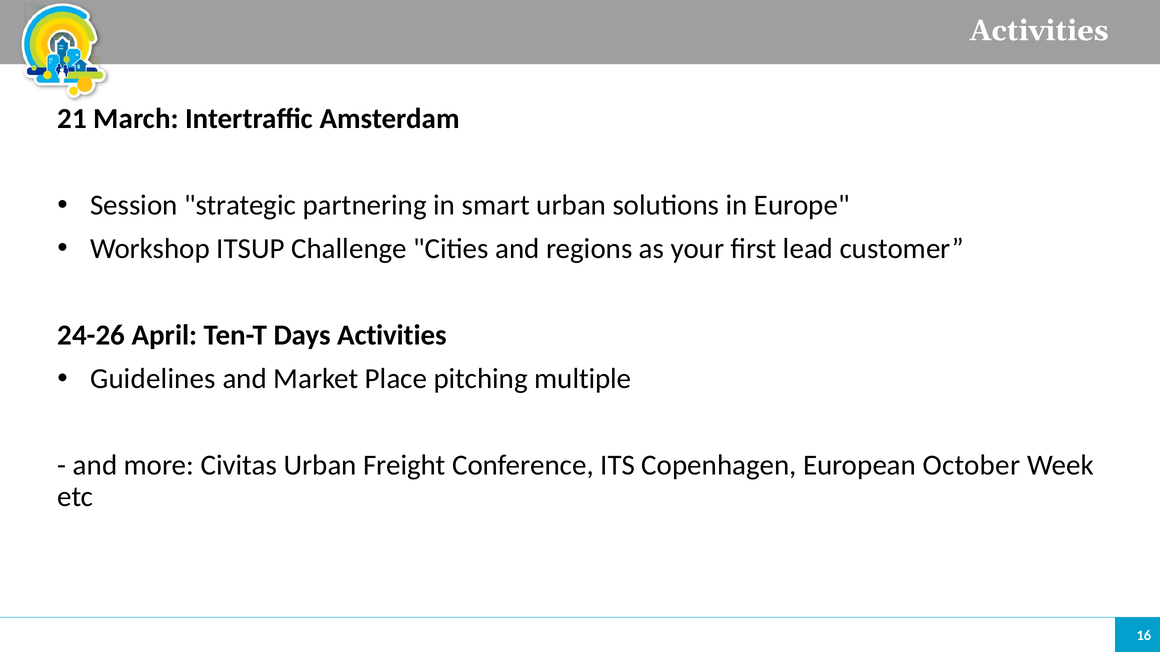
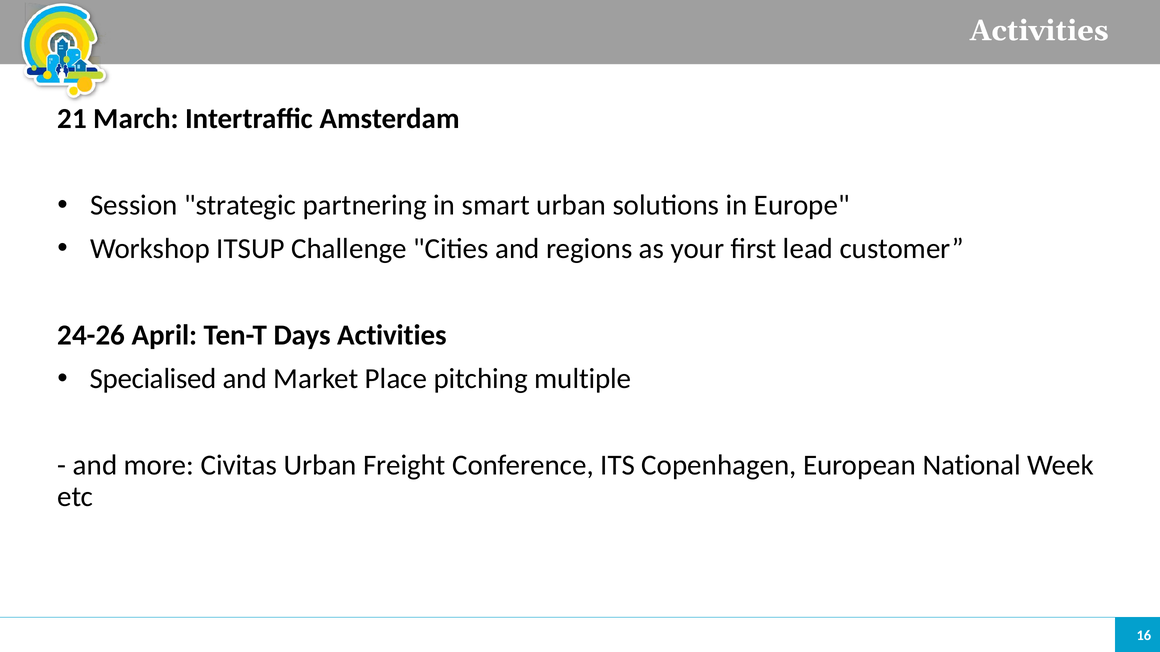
Guidelines: Guidelines -> Specialised (153, 379)
October: October -> National (972, 466)
